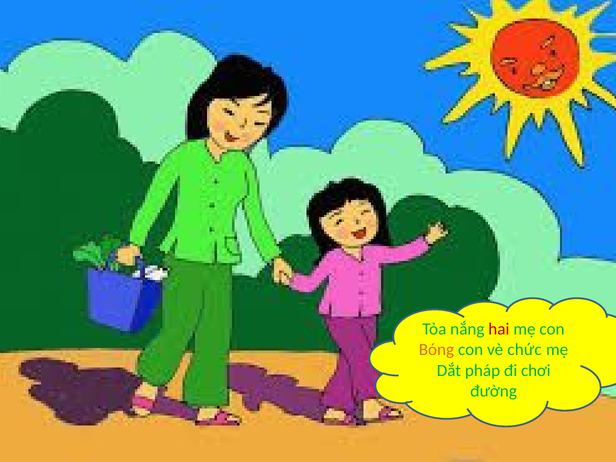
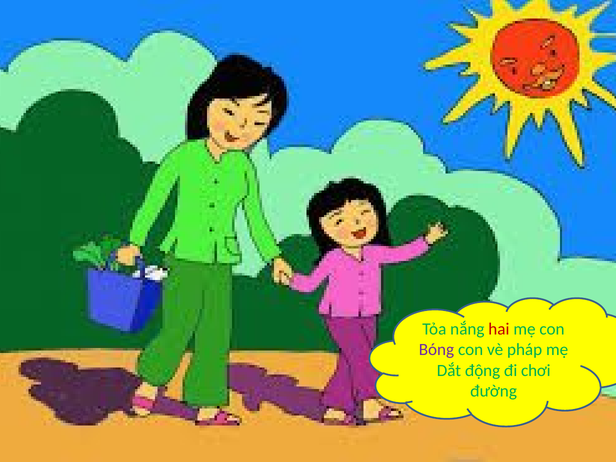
Bóng colour: orange -> purple (436, 350)
chức: chức -> pháp (525, 350)
pháp: pháp -> động (483, 370)
